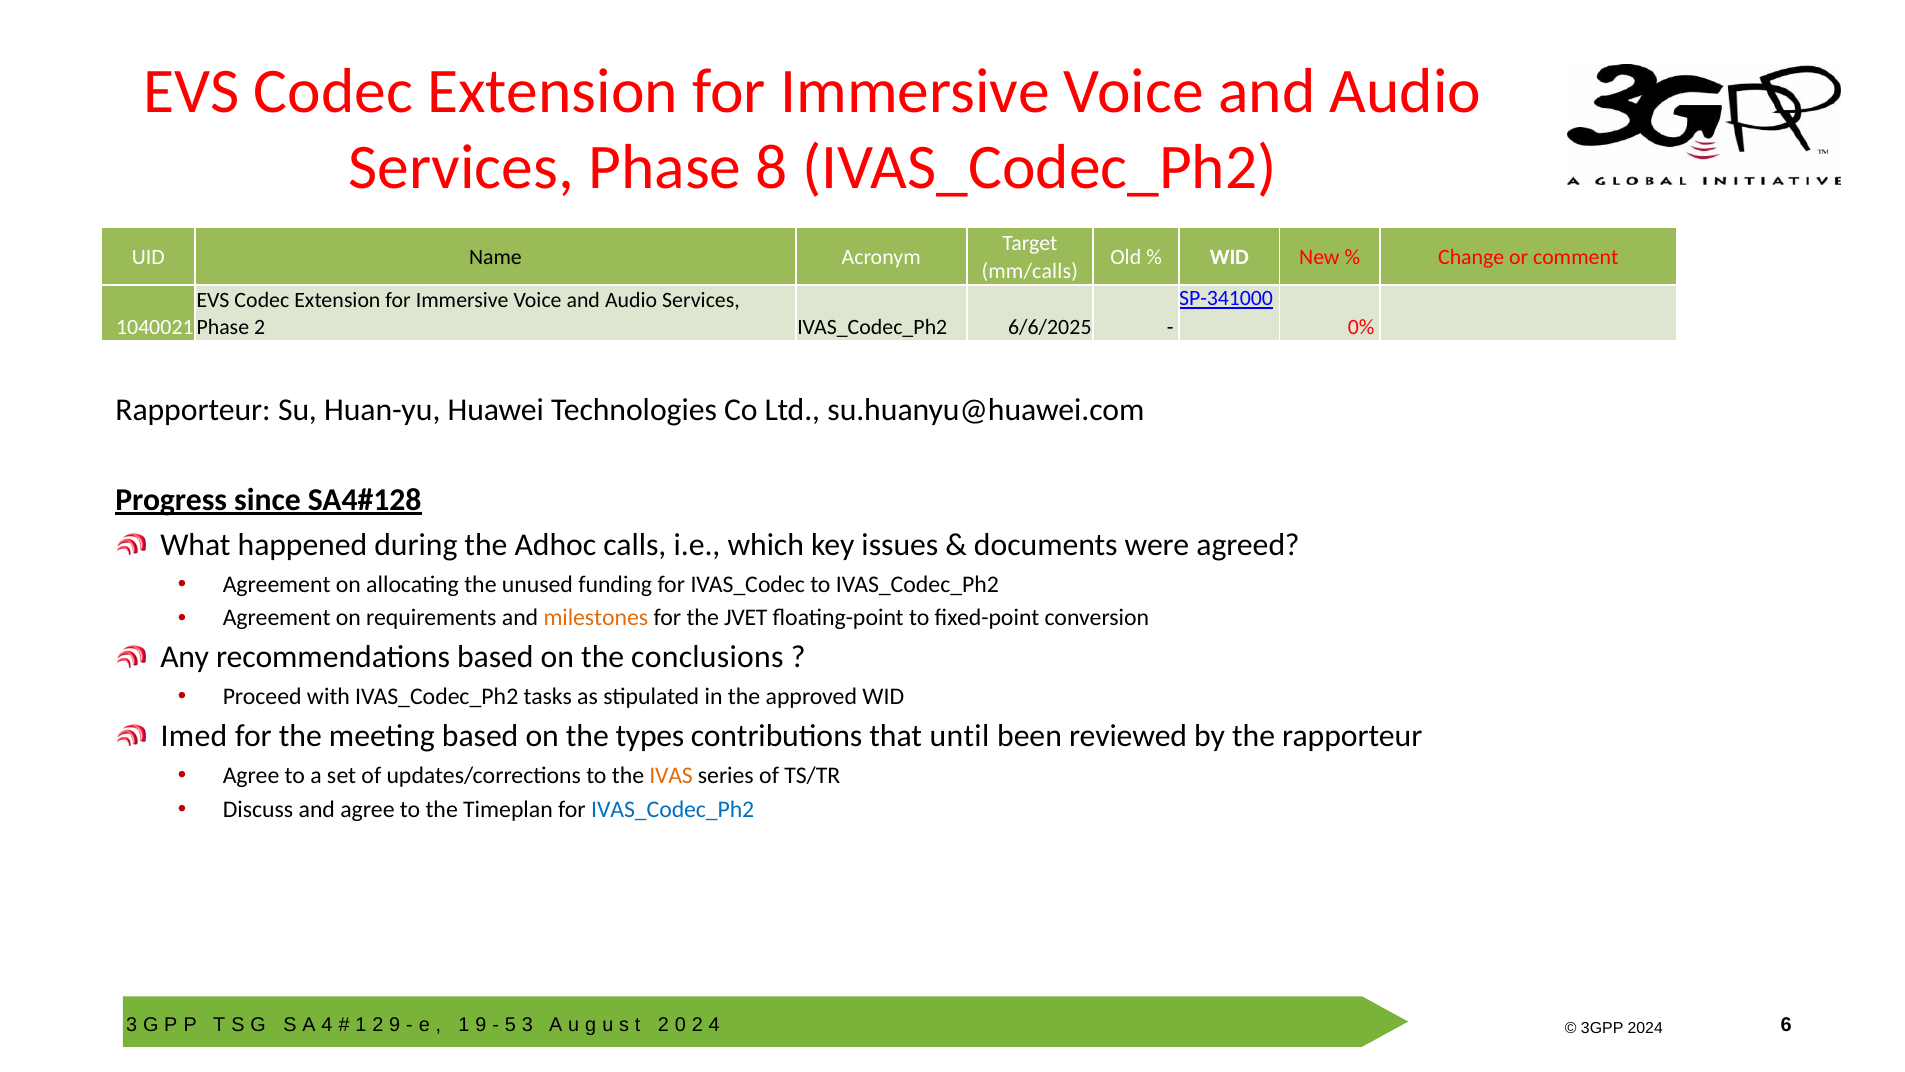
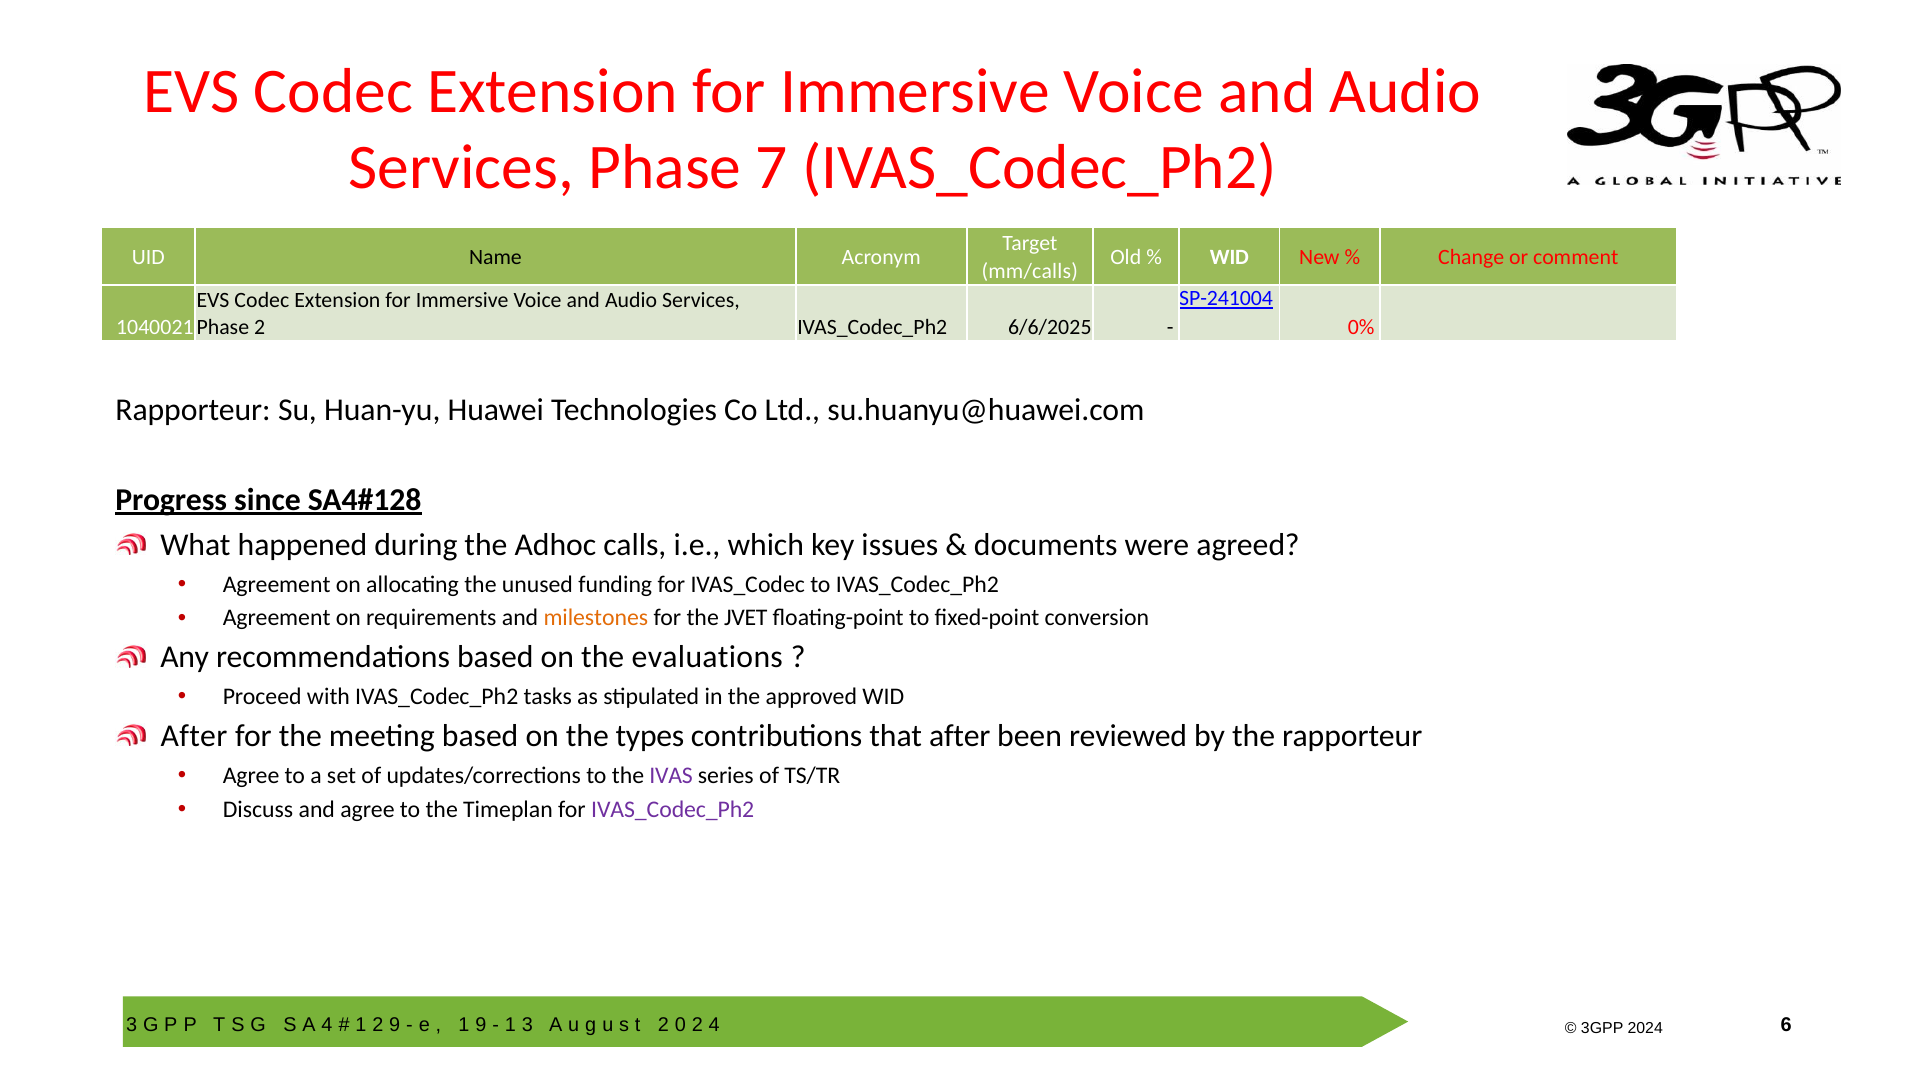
8: 8 -> 7 (772, 168)
SP-341000: SP-341000 -> SP-241004 (1226, 299)
conclusions: conclusions -> evaluations (707, 657)
Imed: Imed -> After (194, 736)
that until: until -> after (960, 736)
IVAS colour: orange -> purple (671, 775)
IVAS_Codec_Ph2 colour: blue -> purple (673, 809)
5: 5 -> 1 (510, 1025)
